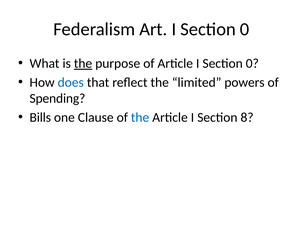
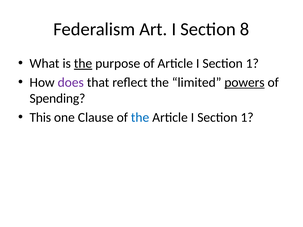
Art I Section 0: 0 -> 8 (245, 29)
0: 0 -> 1 (252, 64)
does colour: blue -> purple (71, 82)
powers underline: none -> present (244, 82)
Bills: Bills -> This (40, 117)
8: 8 -> 1 (247, 117)
